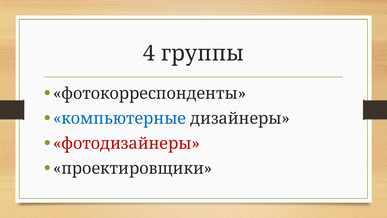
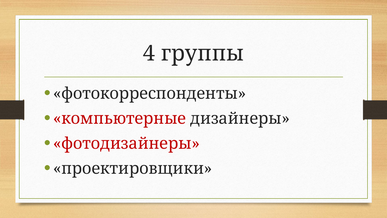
компьютерные colour: blue -> red (120, 118)
